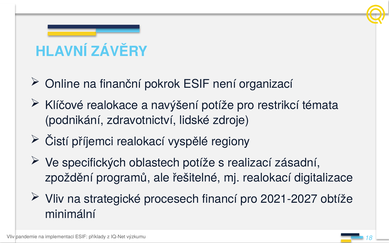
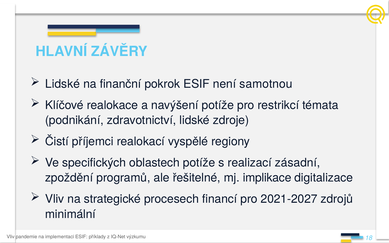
Online: Online -> Lidské (63, 84)
organizací: organizací -> samotnou (266, 84)
mj realokací: realokací -> implikace (267, 178)
obtíže: obtíže -> zdrojů (337, 199)
